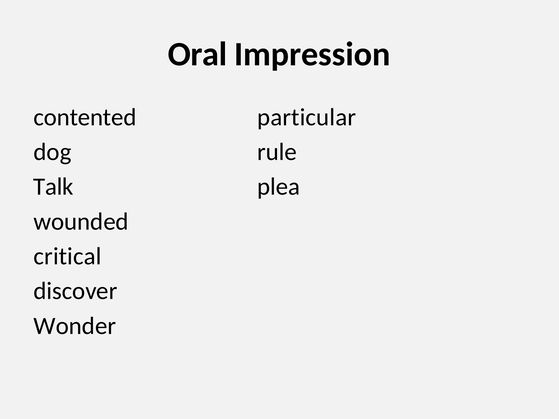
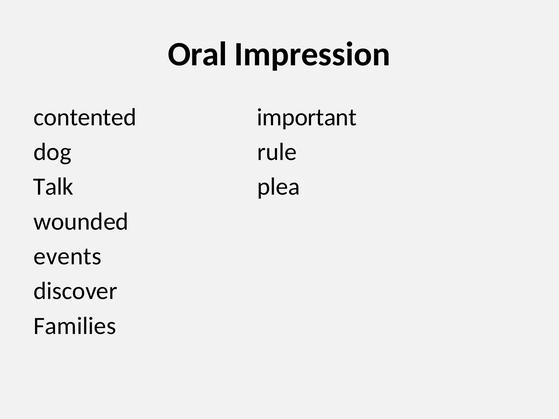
particular: particular -> important (307, 117)
critical: critical -> events (68, 256)
Wonder: Wonder -> Families (75, 326)
